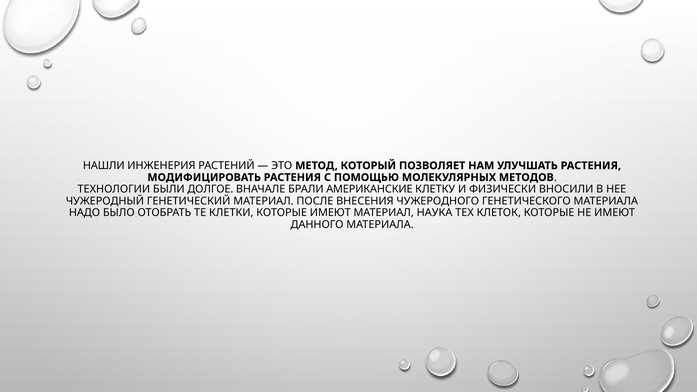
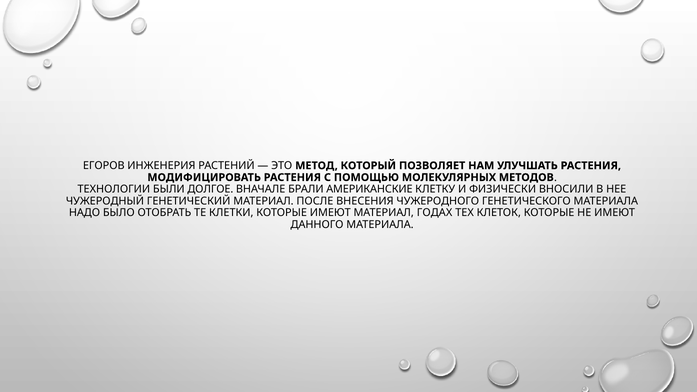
НАШЛИ: НАШЛИ -> ЕГОРОВ (104, 166)
НАУКА: НАУКА -> ГОДАХ (435, 213)
